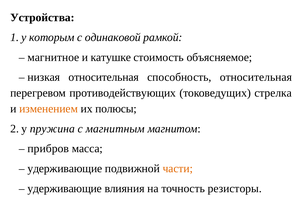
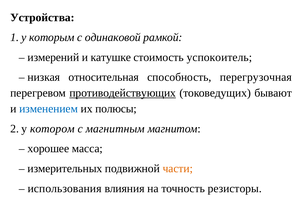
магнитное: магнитное -> измерений (53, 57)
объясняемое: объясняемое -> успокоитель (219, 57)
способность относительная: относительная -> перегрузочная (256, 77)
противодействующих underline: none -> present (123, 93)
стрелка: стрелка -> бывают (273, 93)
изменением colour: orange -> blue (49, 109)
пружина: пружина -> котором (52, 129)
прибров: прибров -> хорошее (48, 149)
удерживающие: удерживающие -> измерительных (65, 169)
удерживающие: удерживающие -> использования (65, 189)
